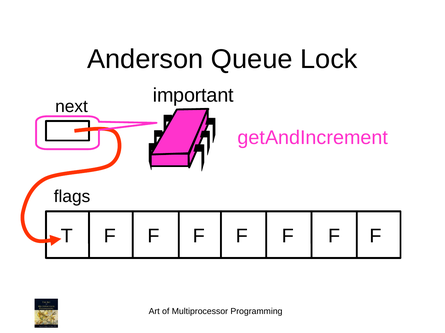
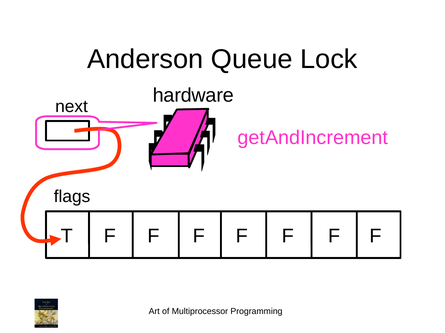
important: important -> hardware (193, 96)
